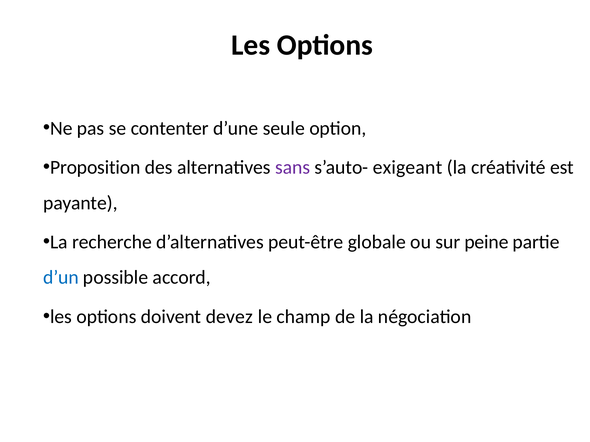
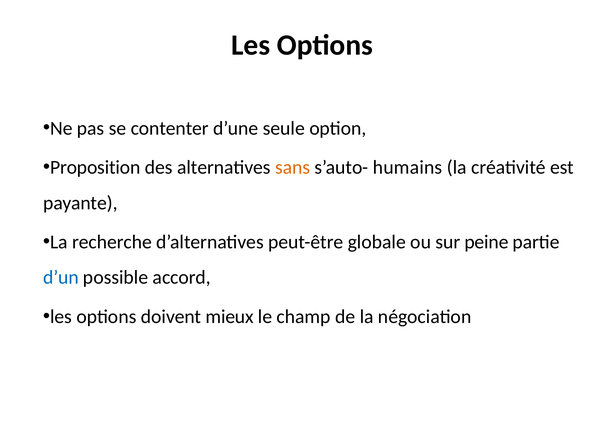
sans colour: purple -> orange (293, 168)
exigeant: exigeant -> humains (408, 168)
devez: devez -> mieux (230, 317)
